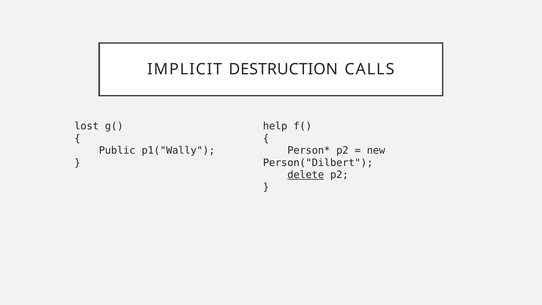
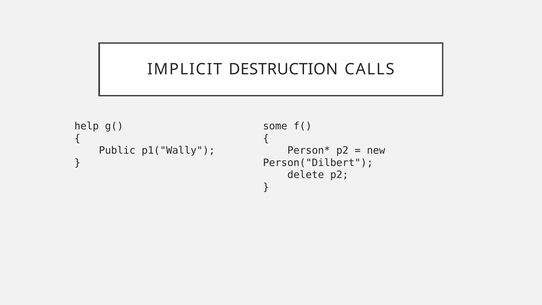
lost: lost -> help (87, 126)
help: help -> some (275, 126)
delete underline: present -> none (306, 175)
